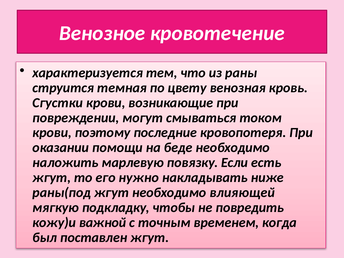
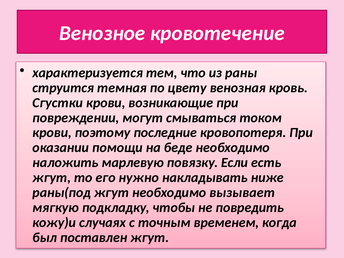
влияющей: влияющей -> вызывает (242, 193)
важной: важной -> случаях (103, 222)
